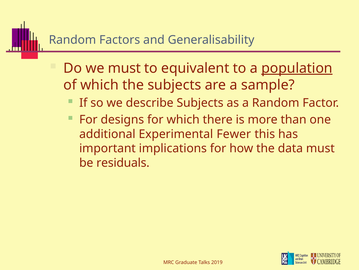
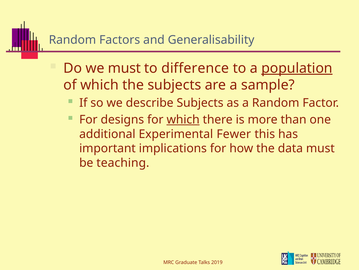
equivalent: equivalent -> difference (195, 68)
which underline: none -> present (183, 119)
residuals: residuals -> teaching (123, 162)
